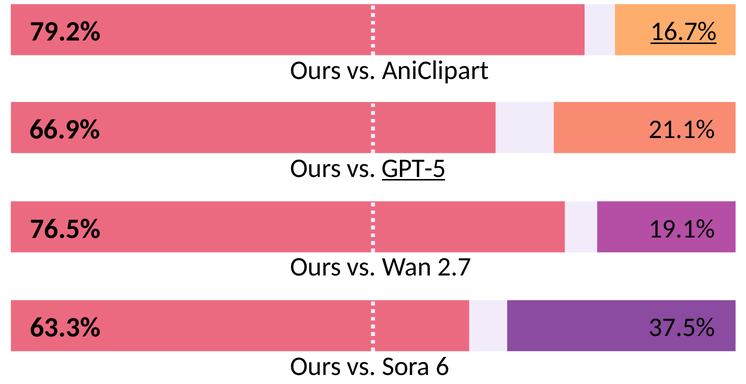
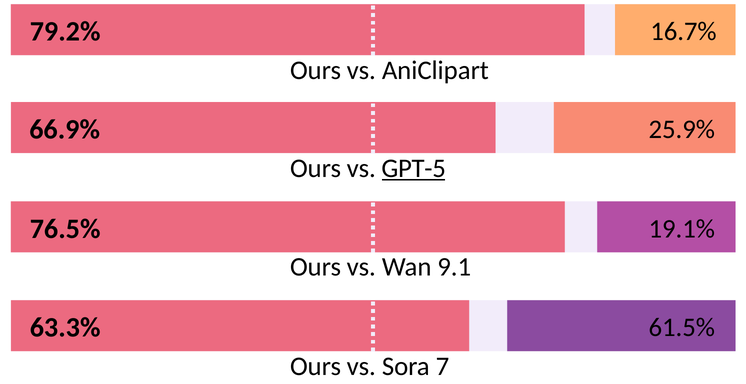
16.7% underline: present -> none (683, 32)
21.1%: 21.1% -> 25.9% (682, 129)
2.7: 2.7 -> 9.1 (454, 267)
37.5%: 37.5% -> 61.5% (682, 327)
6: 6 -> 7 (443, 366)
